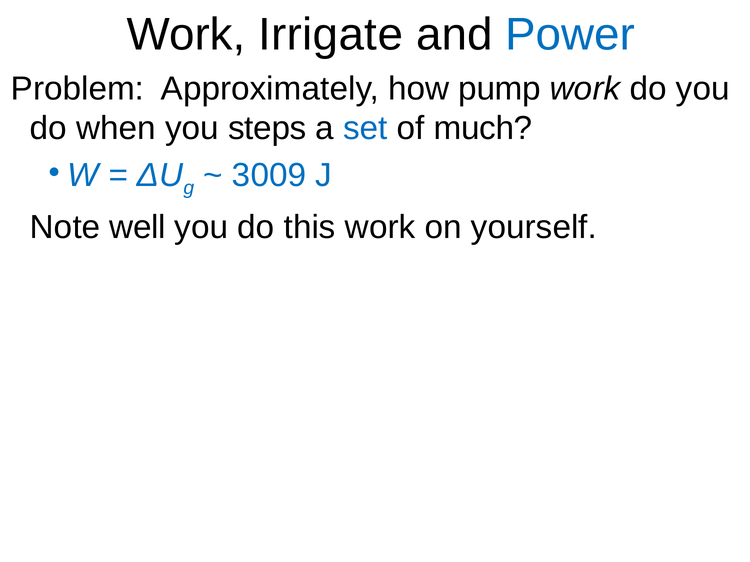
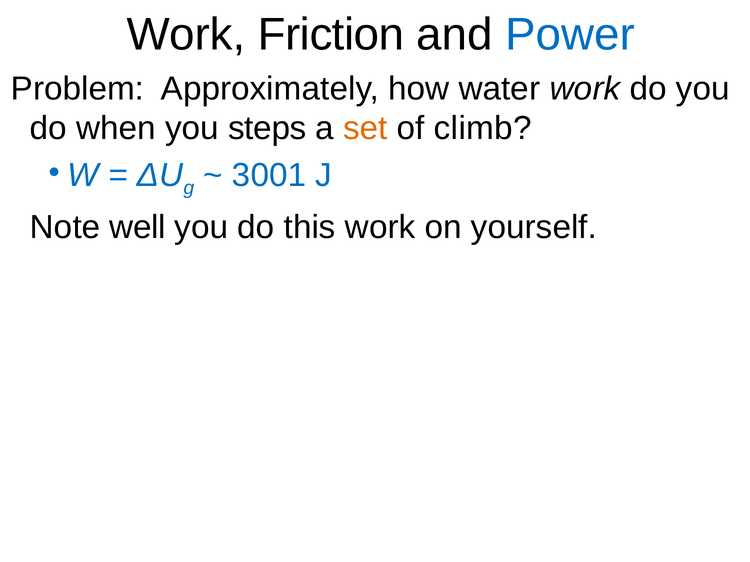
Irrigate: Irrigate -> Friction (331, 34)
pump: pump -> water (499, 89)
set colour: blue -> orange (365, 129)
much: much -> climb (483, 129)
3009: 3009 -> 3001 (269, 175)
